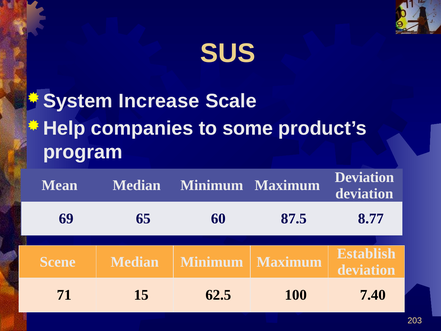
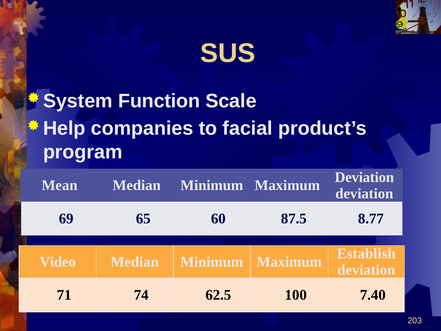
Increase: Increase -> Function (159, 101)
some: some -> facial (248, 128)
Scene: Scene -> Video (58, 262)
15: 15 -> 74 (141, 295)
